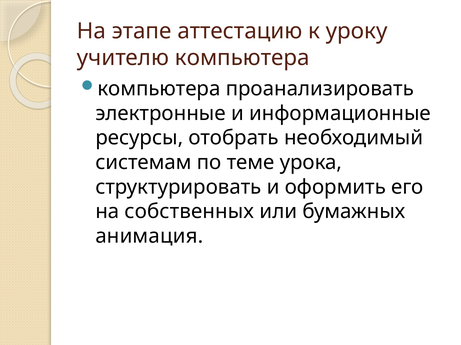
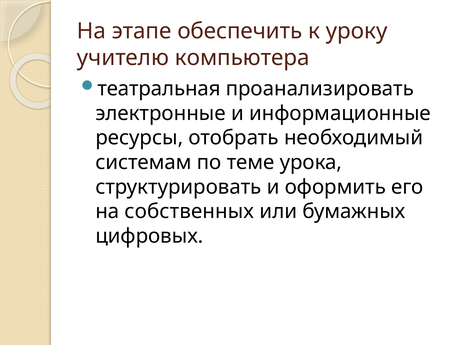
аттестацию: аттестацию -> обеспечить (240, 31)
компьютера: компьютера -> театральная (159, 89)
анимация: анимация -> цифровых (149, 237)
